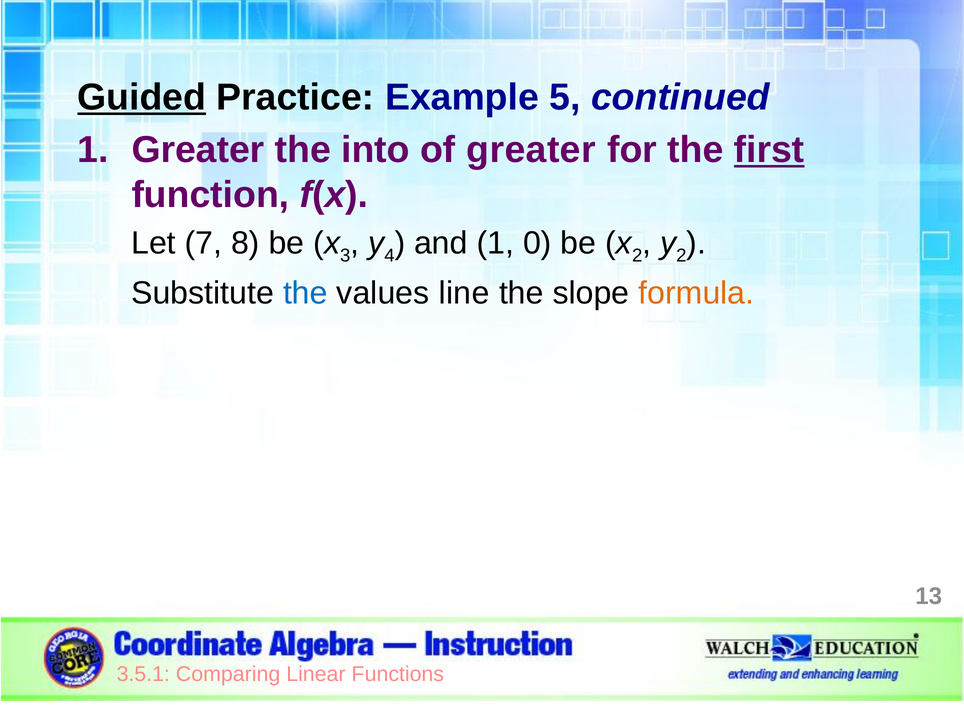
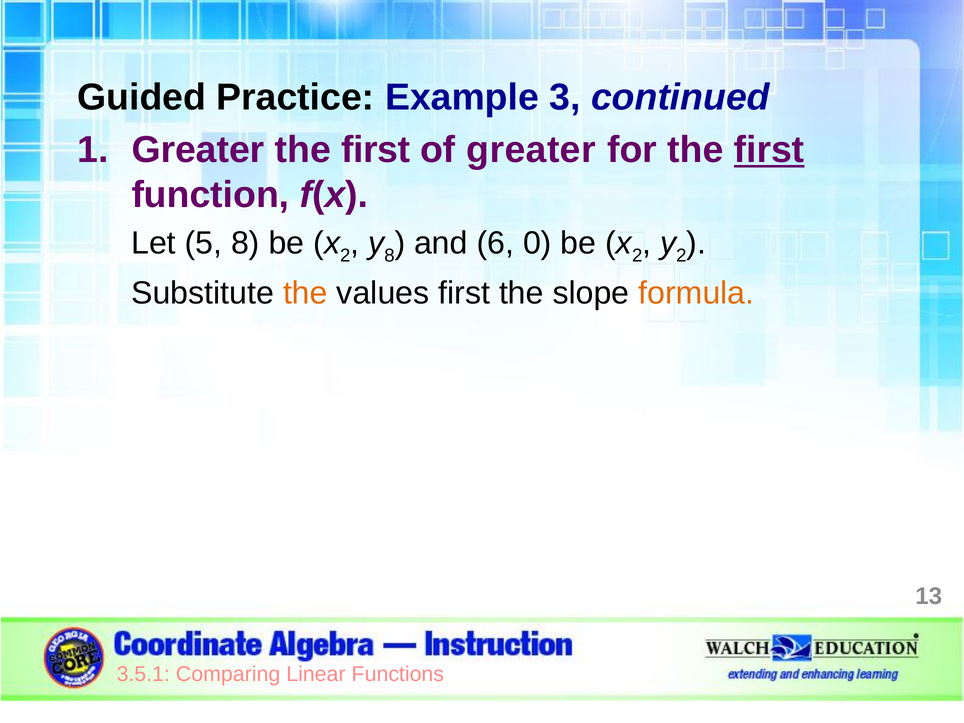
Guided underline: present -> none (142, 98)
5: 5 -> 3 (565, 98)
into: into -> first (376, 150)
7: 7 -> 5 (203, 243)
3: 3 -> 2 (345, 255)
4: 4 -> 8 (389, 255)
and 1: 1 -> 6 (495, 243)
the colour: blue -> orange (305, 293)
values line: line -> first (464, 293)
